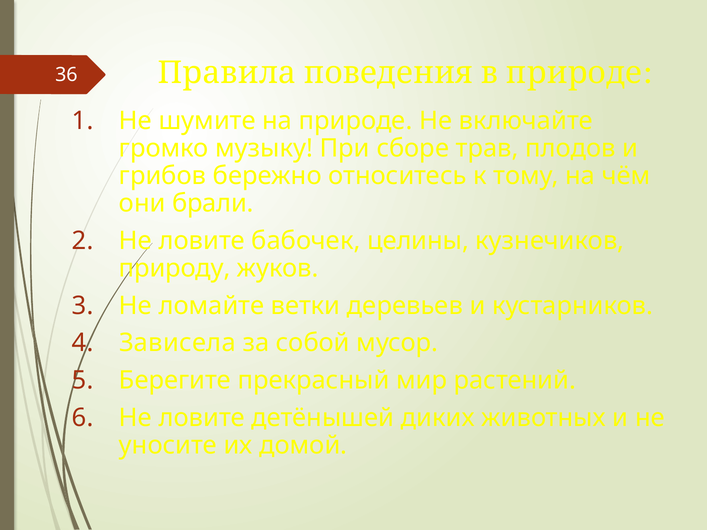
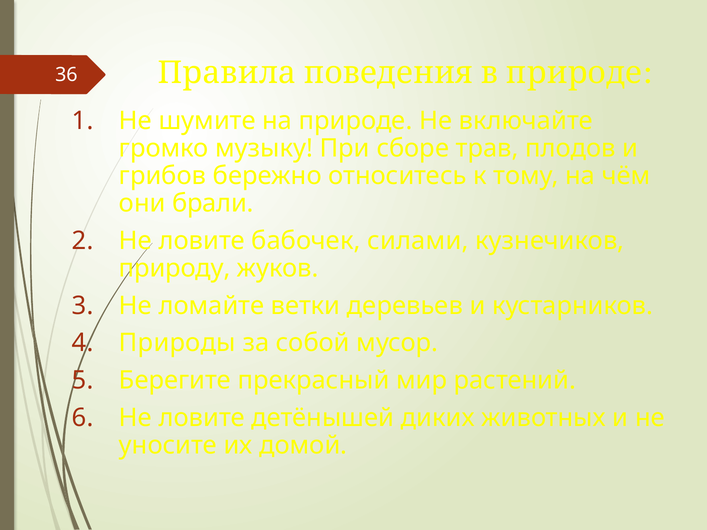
целины: целины -> силами (418, 241)
Зависела: Зависела -> Природы (177, 343)
